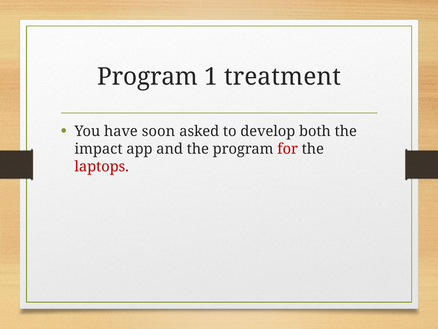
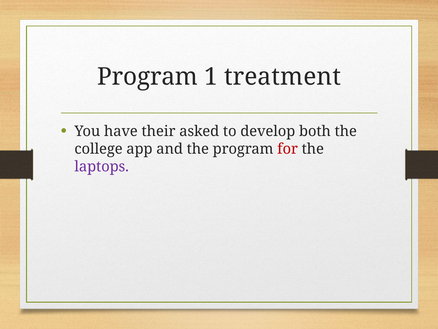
soon: soon -> their (158, 131)
impact: impact -> college (99, 149)
laptops colour: red -> purple (102, 166)
